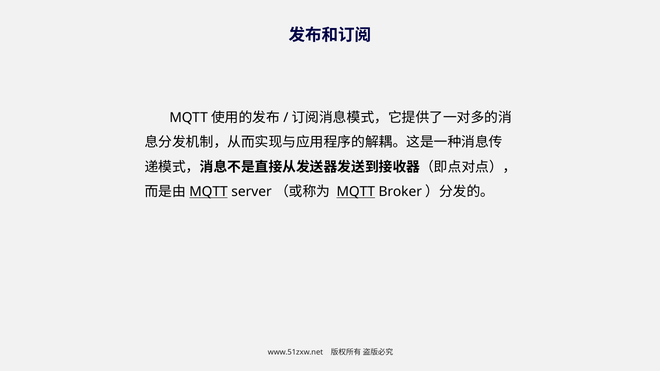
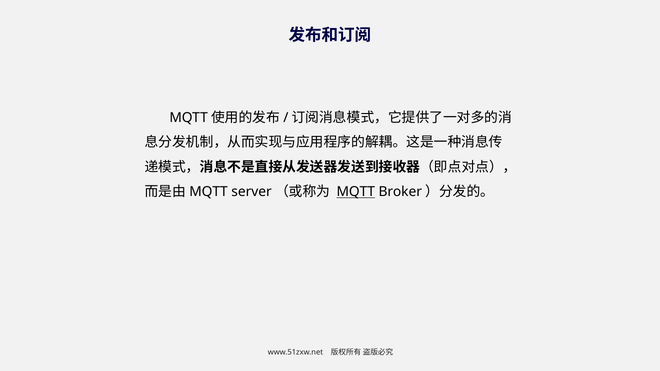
MQTT underline: present -> none (209, 192)
